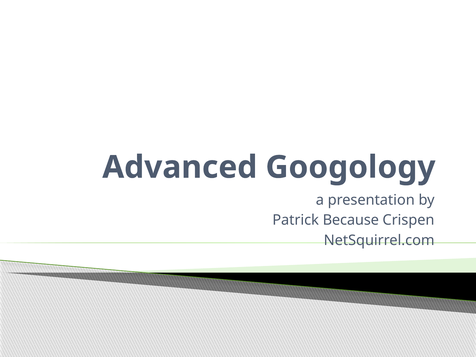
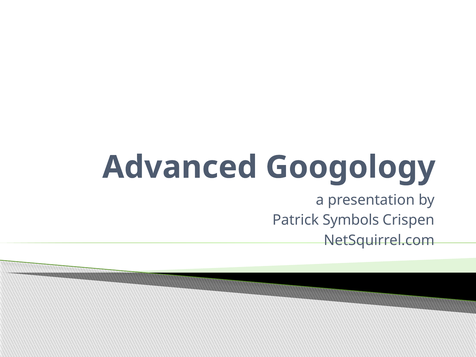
Because: Because -> Symbols (351, 220)
